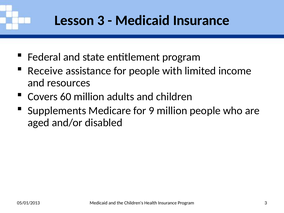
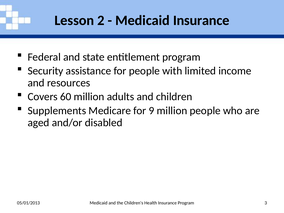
Lesson 3: 3 -> 2 (101, 20)
Receive: Receive -> Security (46, 71)
